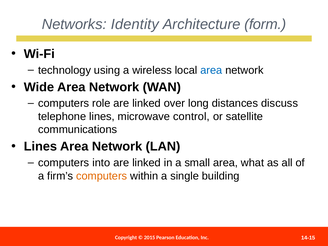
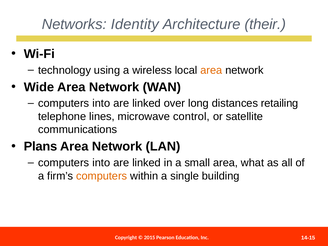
form: form -> their (265, 24)
area colour: blue -> orange (211, 70)
role: role -> into (101, 103)
discuss: discuss -> retailing (280, 103)
Lines: Lines -> Plans (40, 147)
